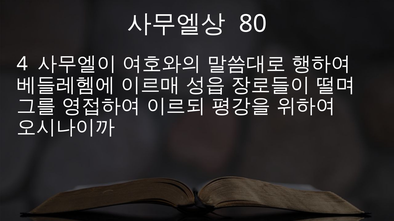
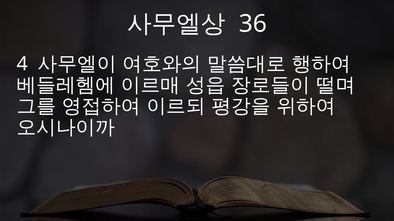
80: 80 -> 36 (253, 24)
